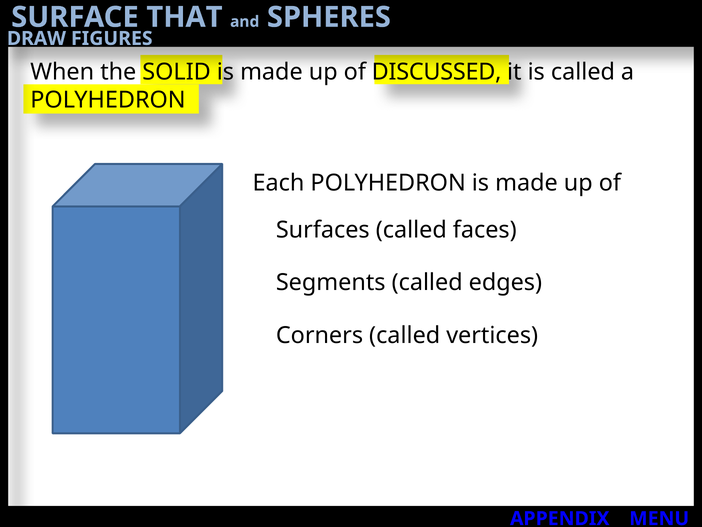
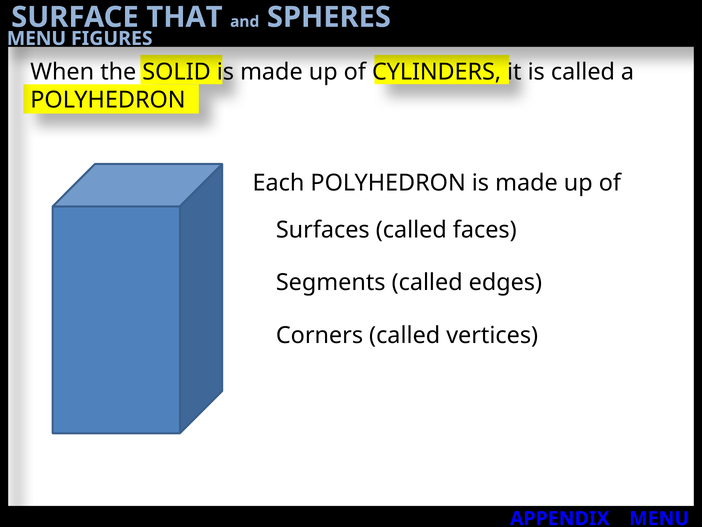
DRAW: DRAW -> MENU (36, 38)
DISCUSSED: DISCUSSED -> CYLINDERS (437, 72)
